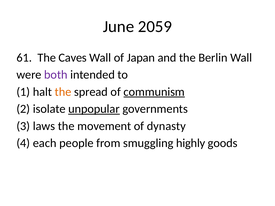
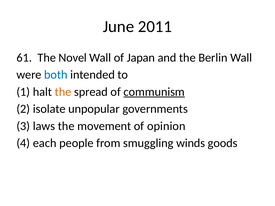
2059: 2059 -> 2011 (155, 27)
Caves: Caves -> Novel (73, 58)
both colour: purple -> blue (56, 75)
unpopular underline: present -> none (94, 109)
dynasty: dynasty -> opinion (166, 126)
highly: highly -> winds (191, 143)
